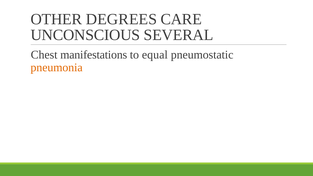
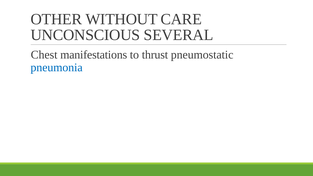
DEGREES: DEGREES -> WITHOUT (122, 19)
equal: equal -> thrust (155, 55)
pneumonia colour: orange -> blue (57, 68)
